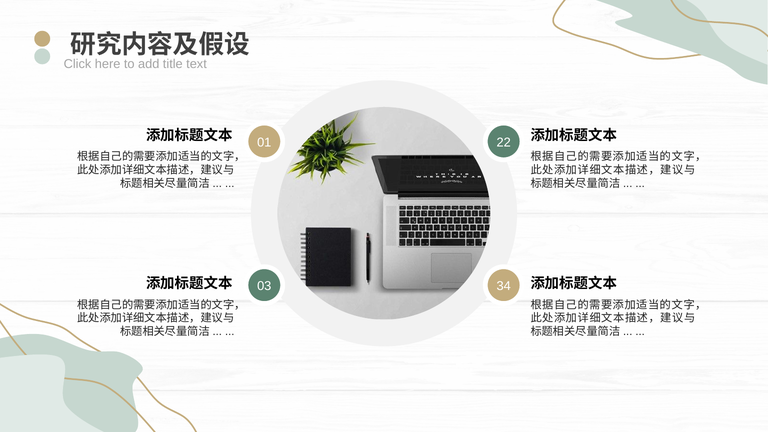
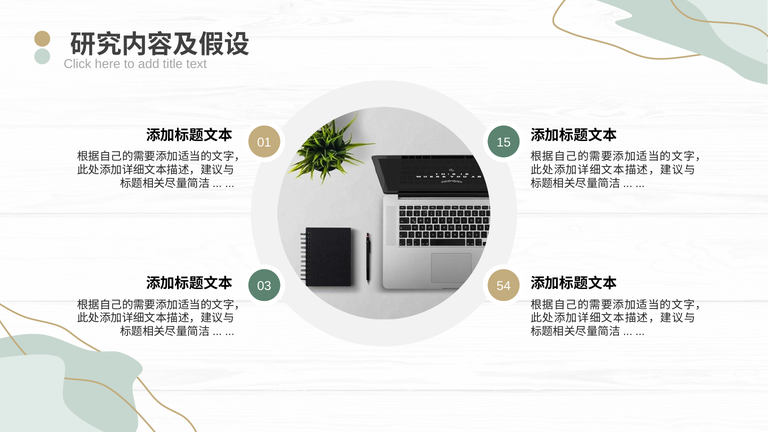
22: 22 -> 15 (504, 142)
34: 34 -> 54 (504, 286)
